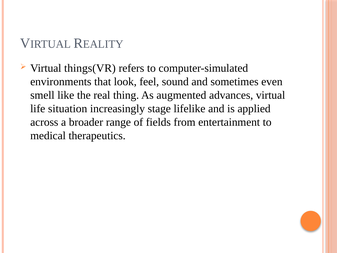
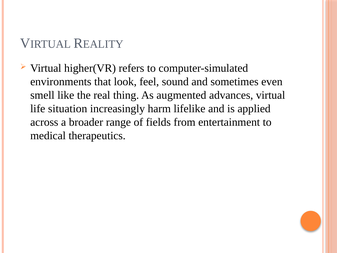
things(VR: things(VR -> higher(VR (90, 68)
stage: stage -> harm (159, 109)
